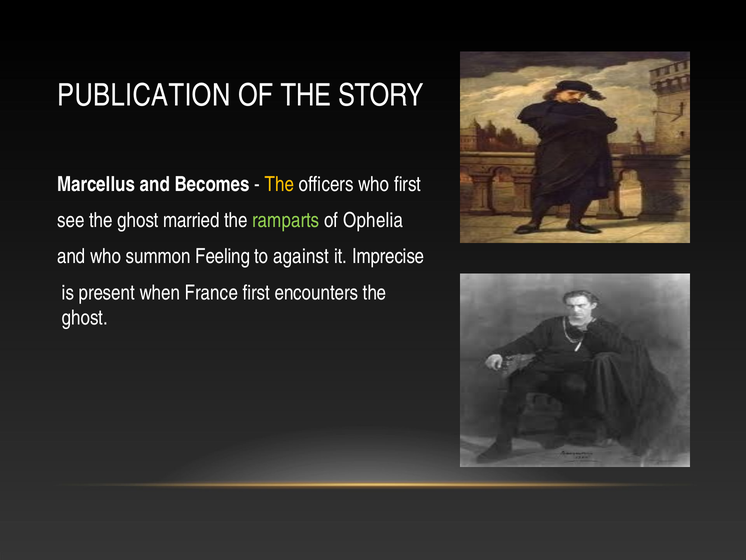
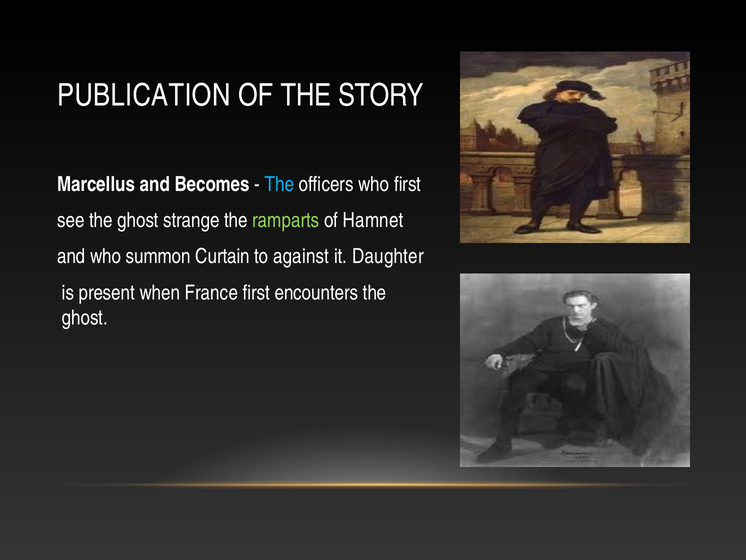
The colour: yellow -> light blue (279, 184)
married: married -> strange (191, 220)
Ophelia: Ophelia -> Hamnet (373, 220)
Feeling: Feeling -> Curtain (223, 256)
Imprecise: Imprecise -> Daughter (388, 256)
